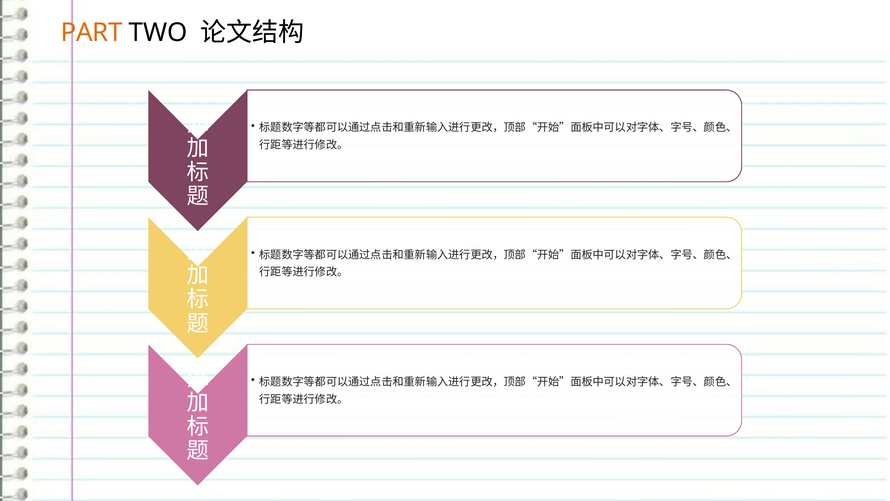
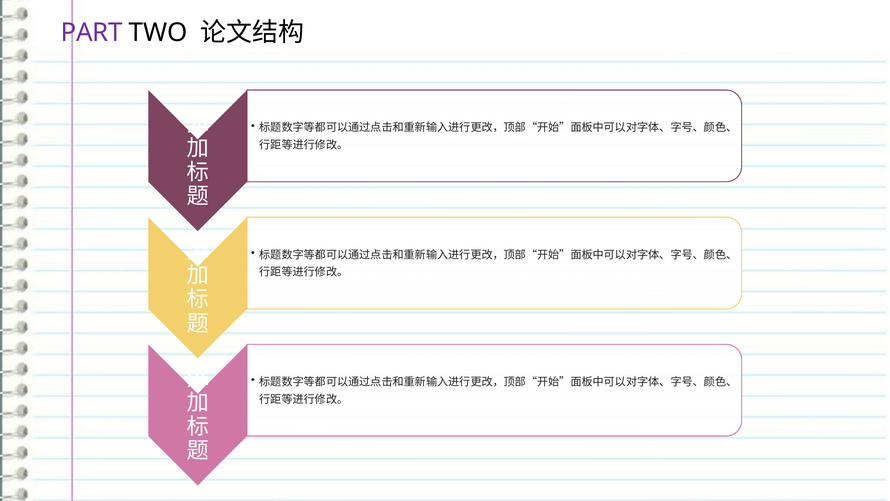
PART colour: orange -> purple (92, 32)
